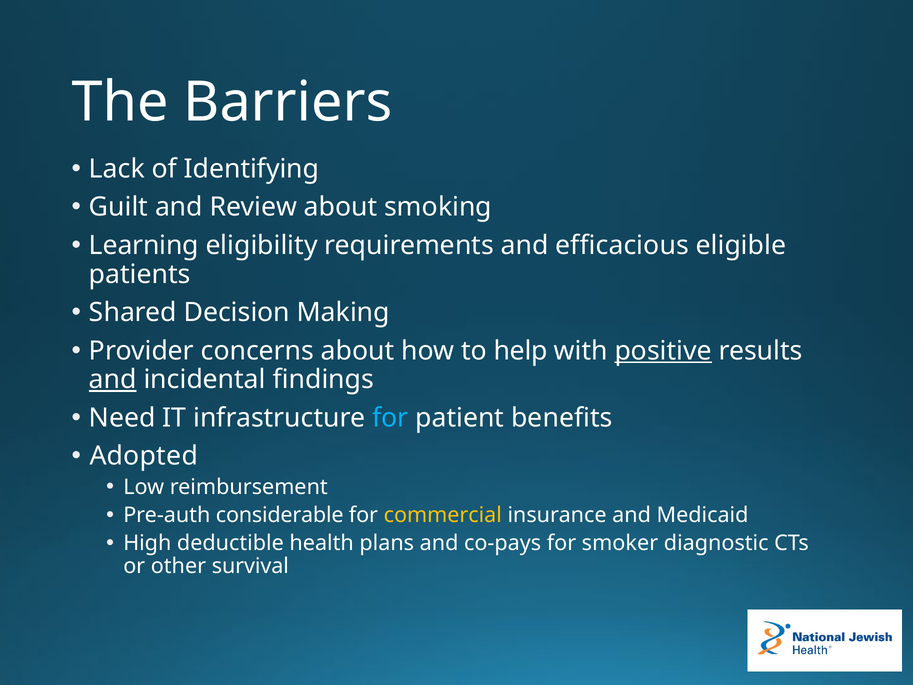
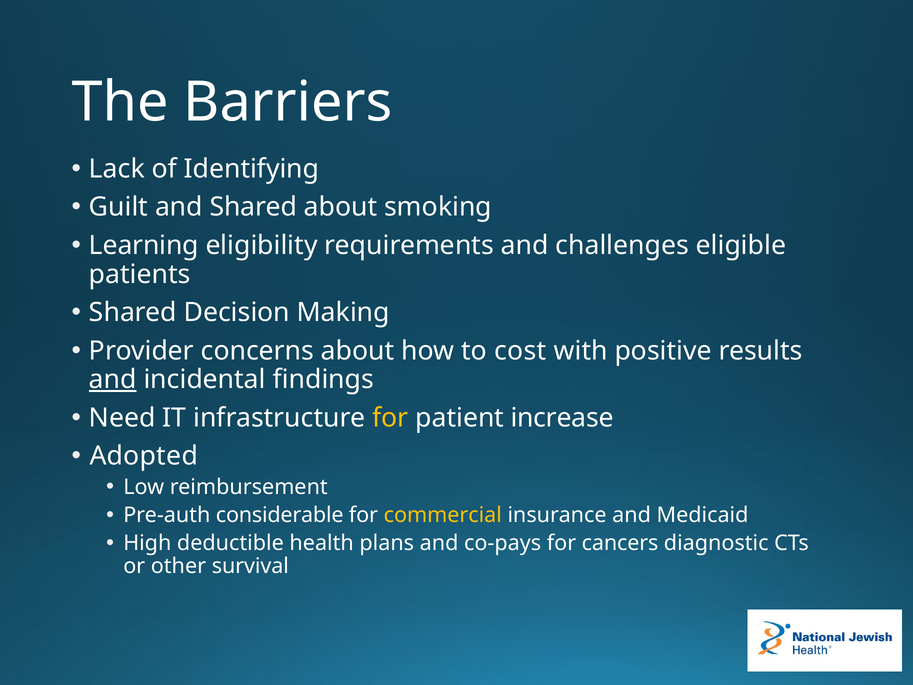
and Review: Review -> Shared (253, 207)
efficacious: efficacious -> challenges (622, 245)
help: help -> cost (520, 351)
positive underline: present -> none (663, 351)
for colour: light blue -> yellow (390, 418)
benefits: benefits -> increase (562, 418)
smoker: smoker -> cancers (620, 543)
